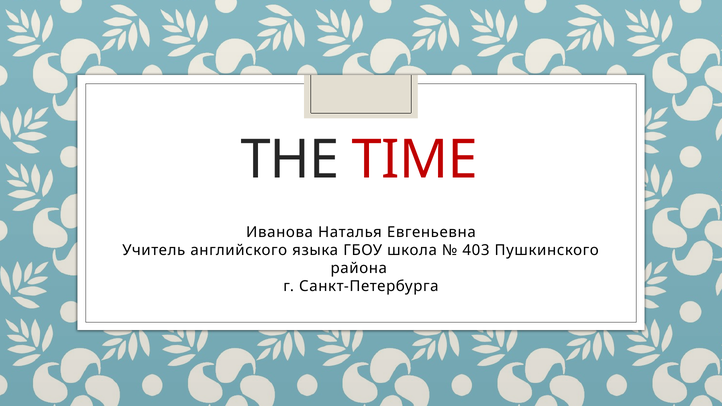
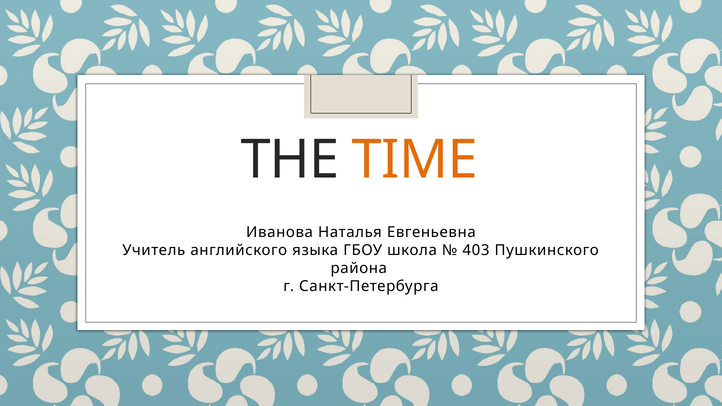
TIME colour: red -> orange (415, 160)
